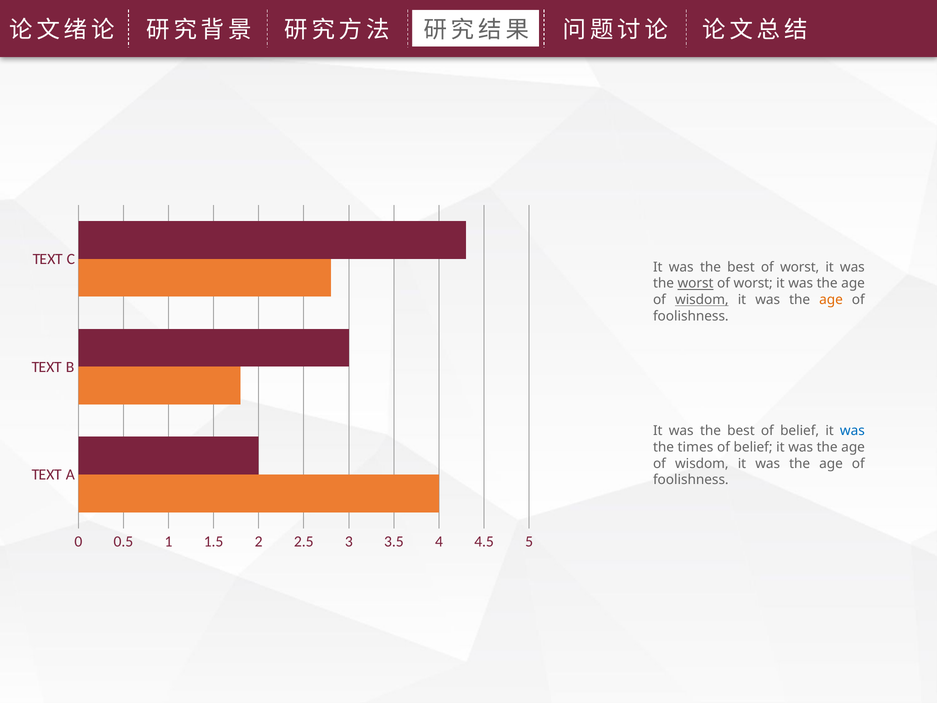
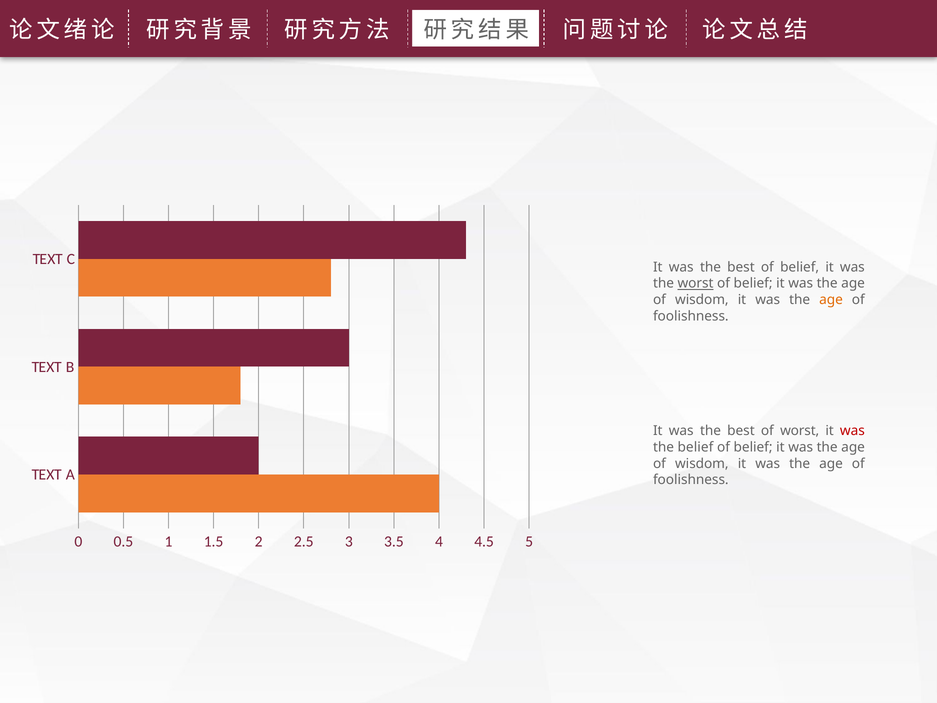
best of worst: worst -> belief (800, 267)
worst: worst -> belief (753, 283)
wisdom underline: present -> none (702, 300)
best of belief: belief -> worst (800, 431)
was colour: blue -> red (852, 431)
the times: times -> belief (695, 447)
